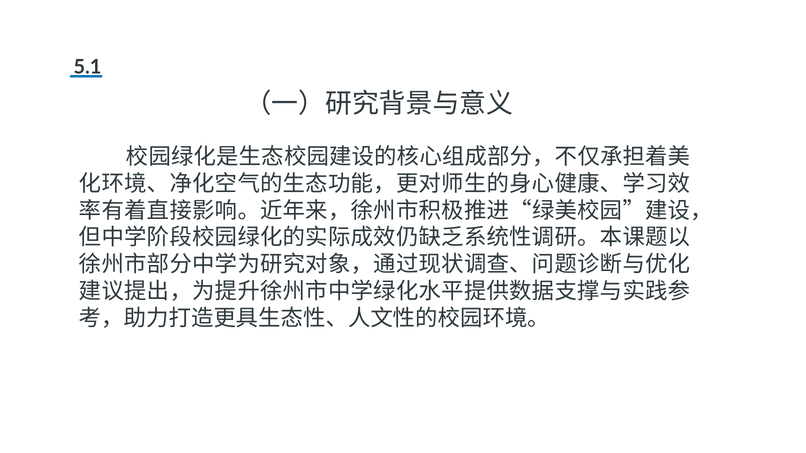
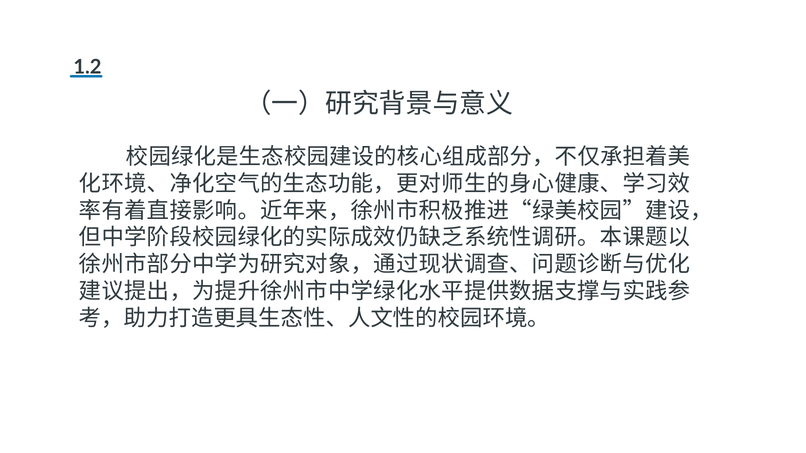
5.1: 5.1 -> 1.2 (87, 67)
